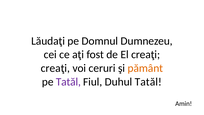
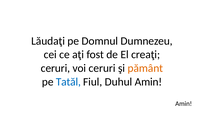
creaţi: creaţi -> ceruri (55, 68)
Tatăl colour: purple -> blue (68, 82)
Duhul Tatăl: Tatăl -> Amin (148, 82)
